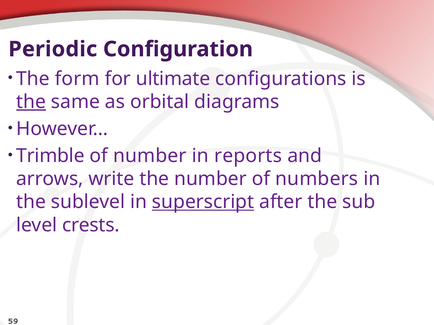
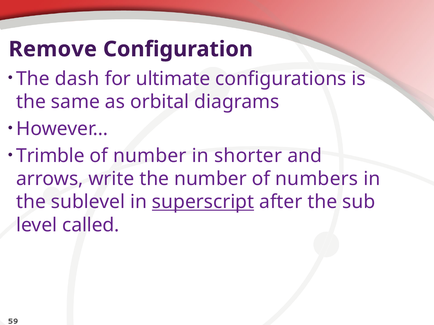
Periodic: Periodic -> Remove (53, 49)
form: form -> dash (77, 79)
the underline: present -> none (31, 102)
reports: reports -> shorter (248, 156)
crests: crests -> called (91, 225)
